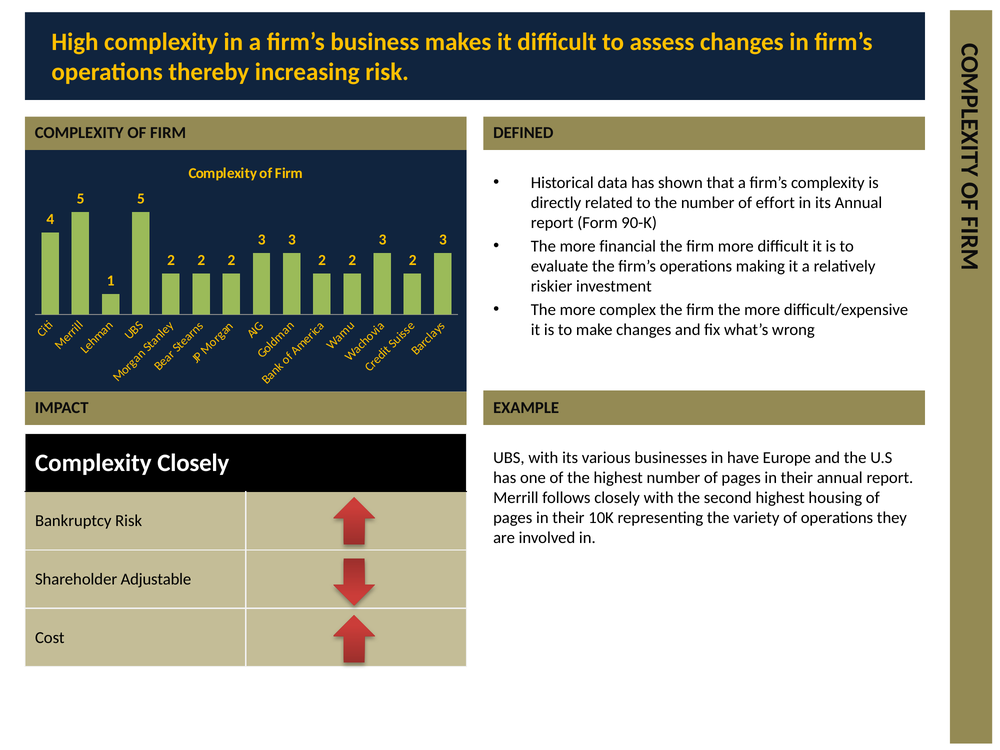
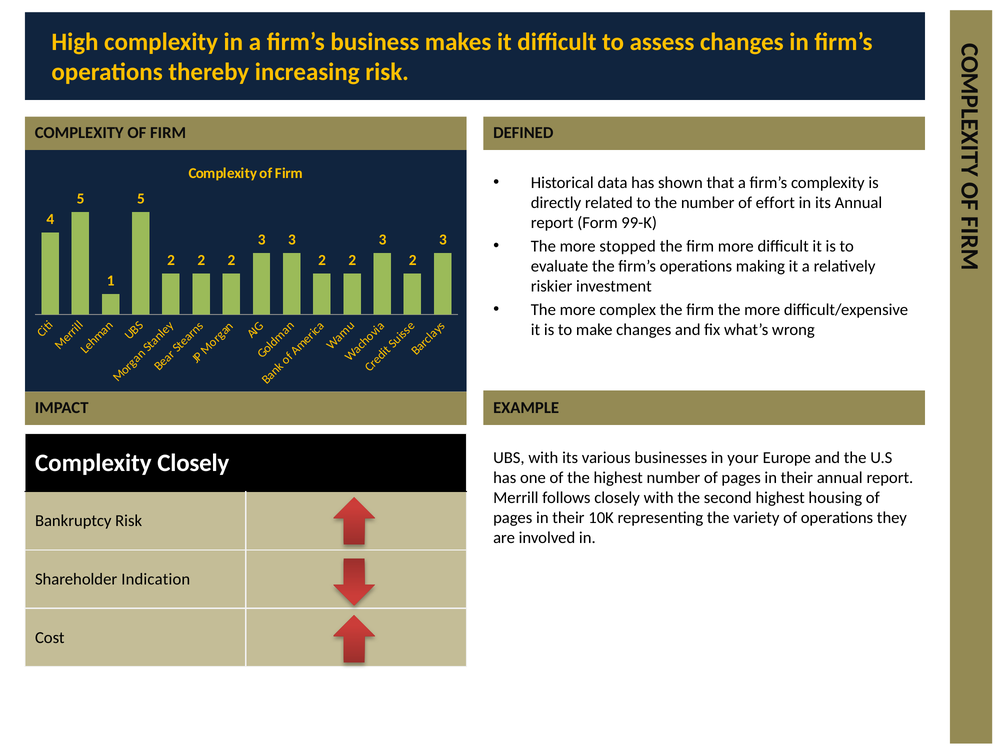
90-K: 90-K -> 99-K (639, 223)
financial: financial -> stopped (628, 246)
have: have -> your (743, 458)
Adjustable: Adjustable -> Indication (156, 579)
